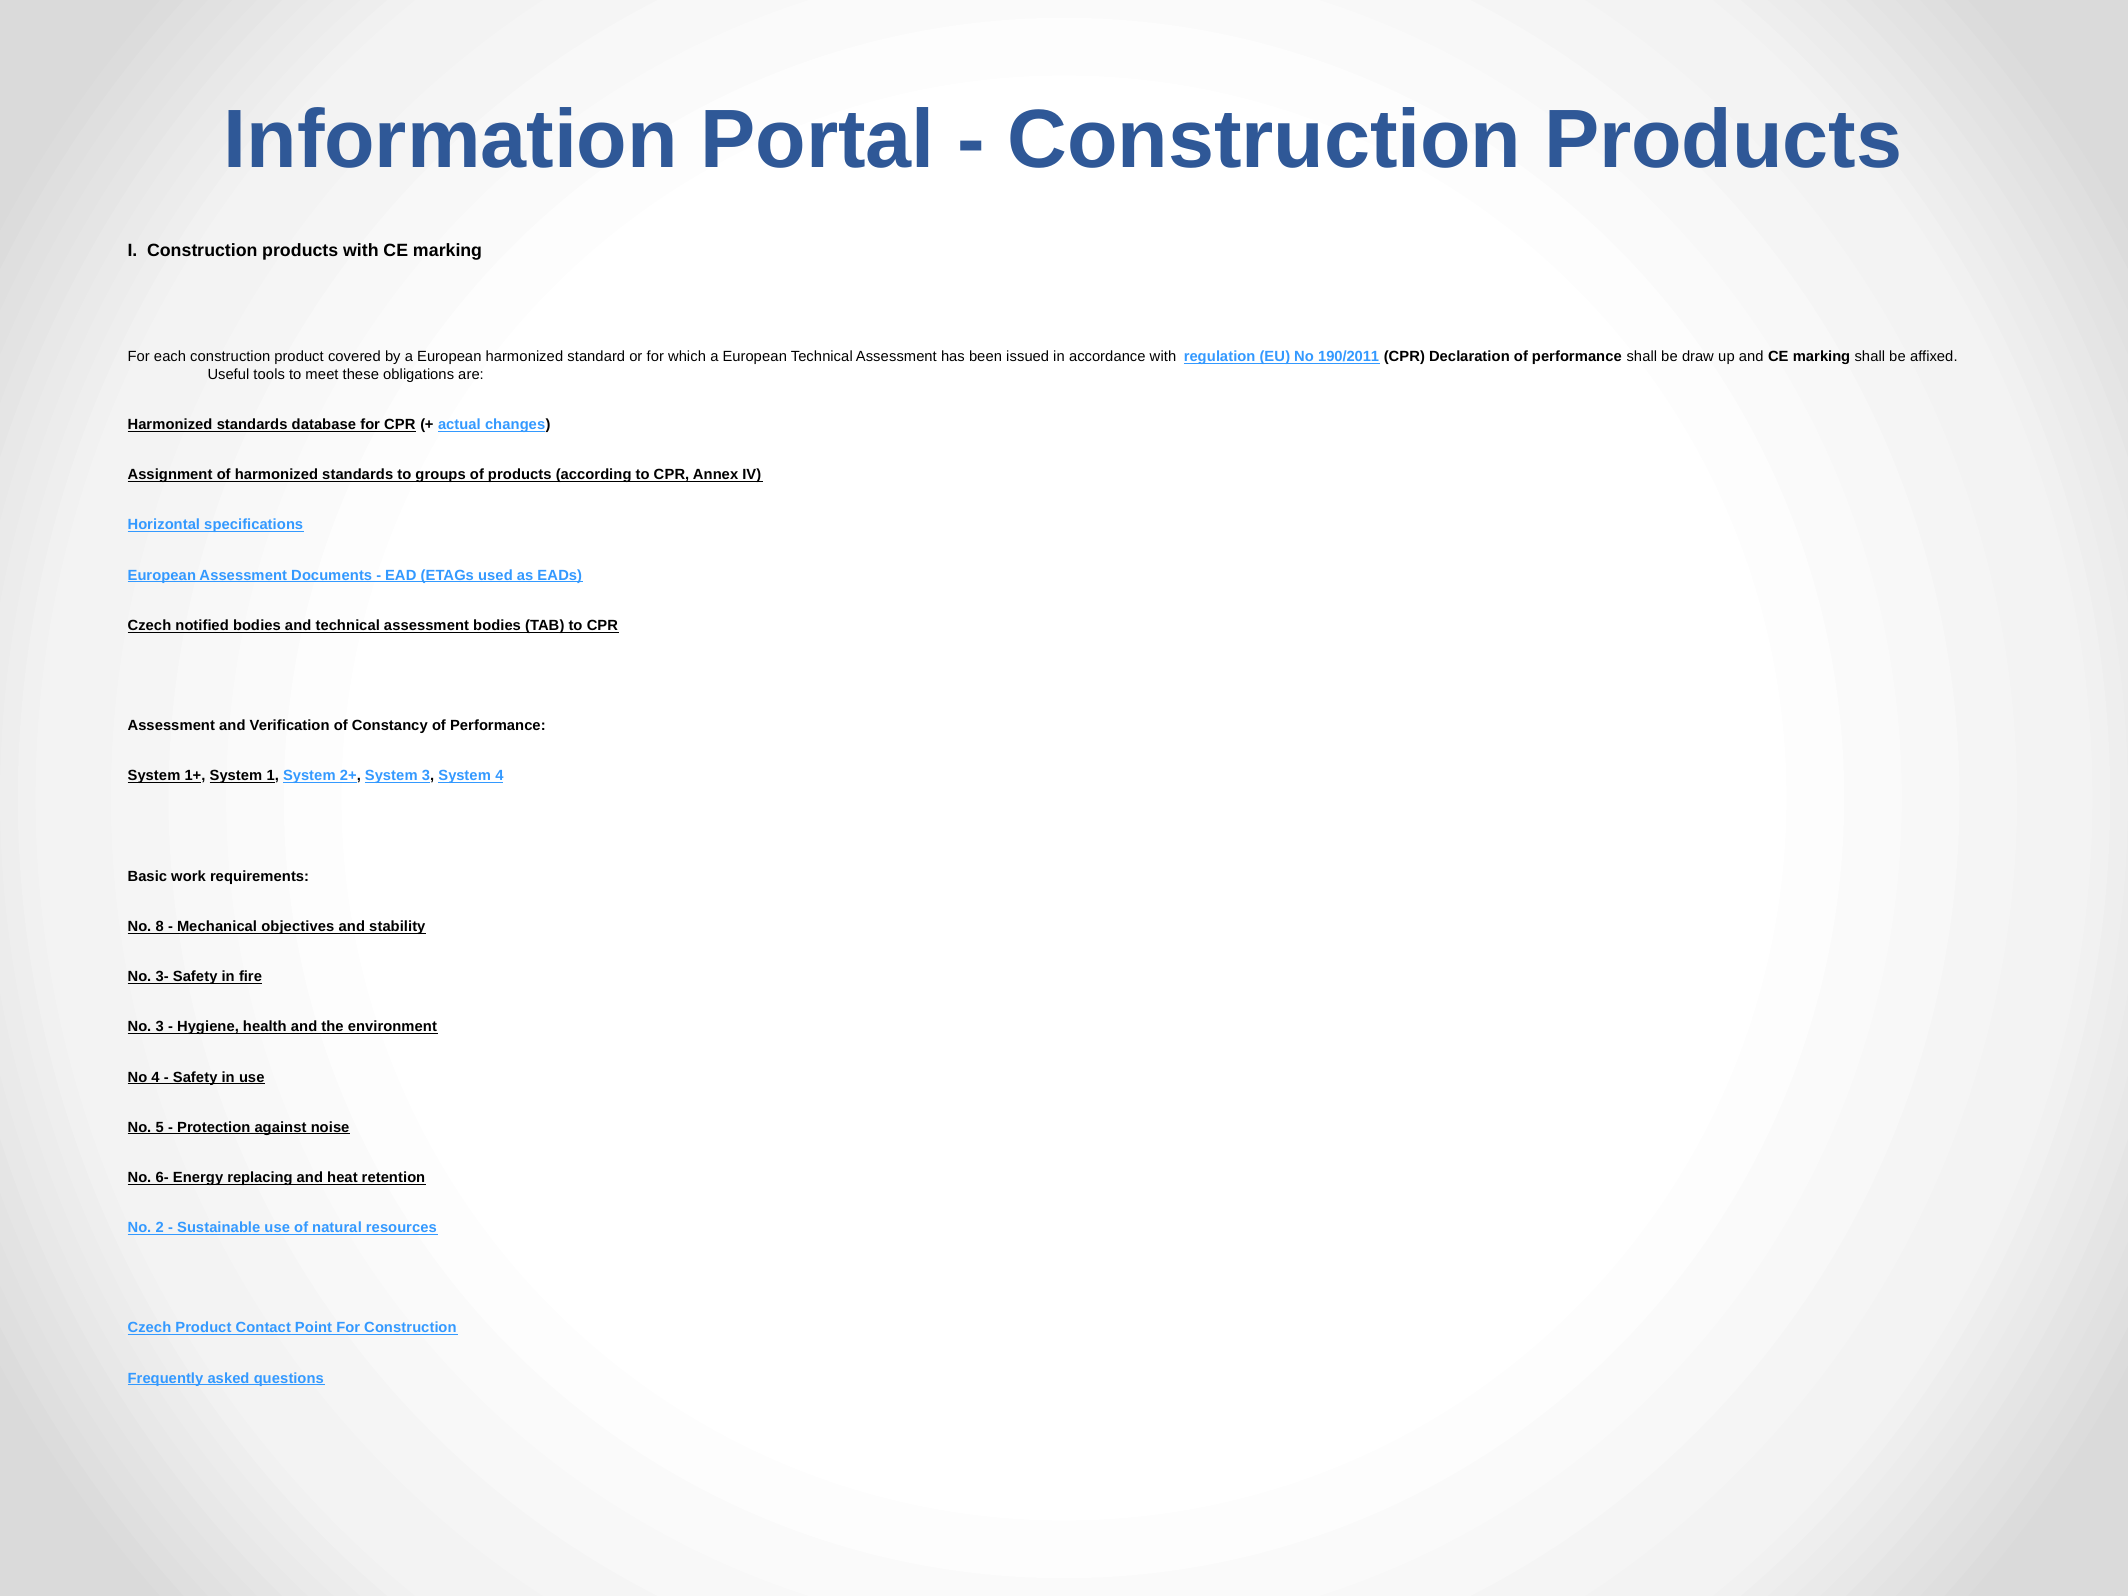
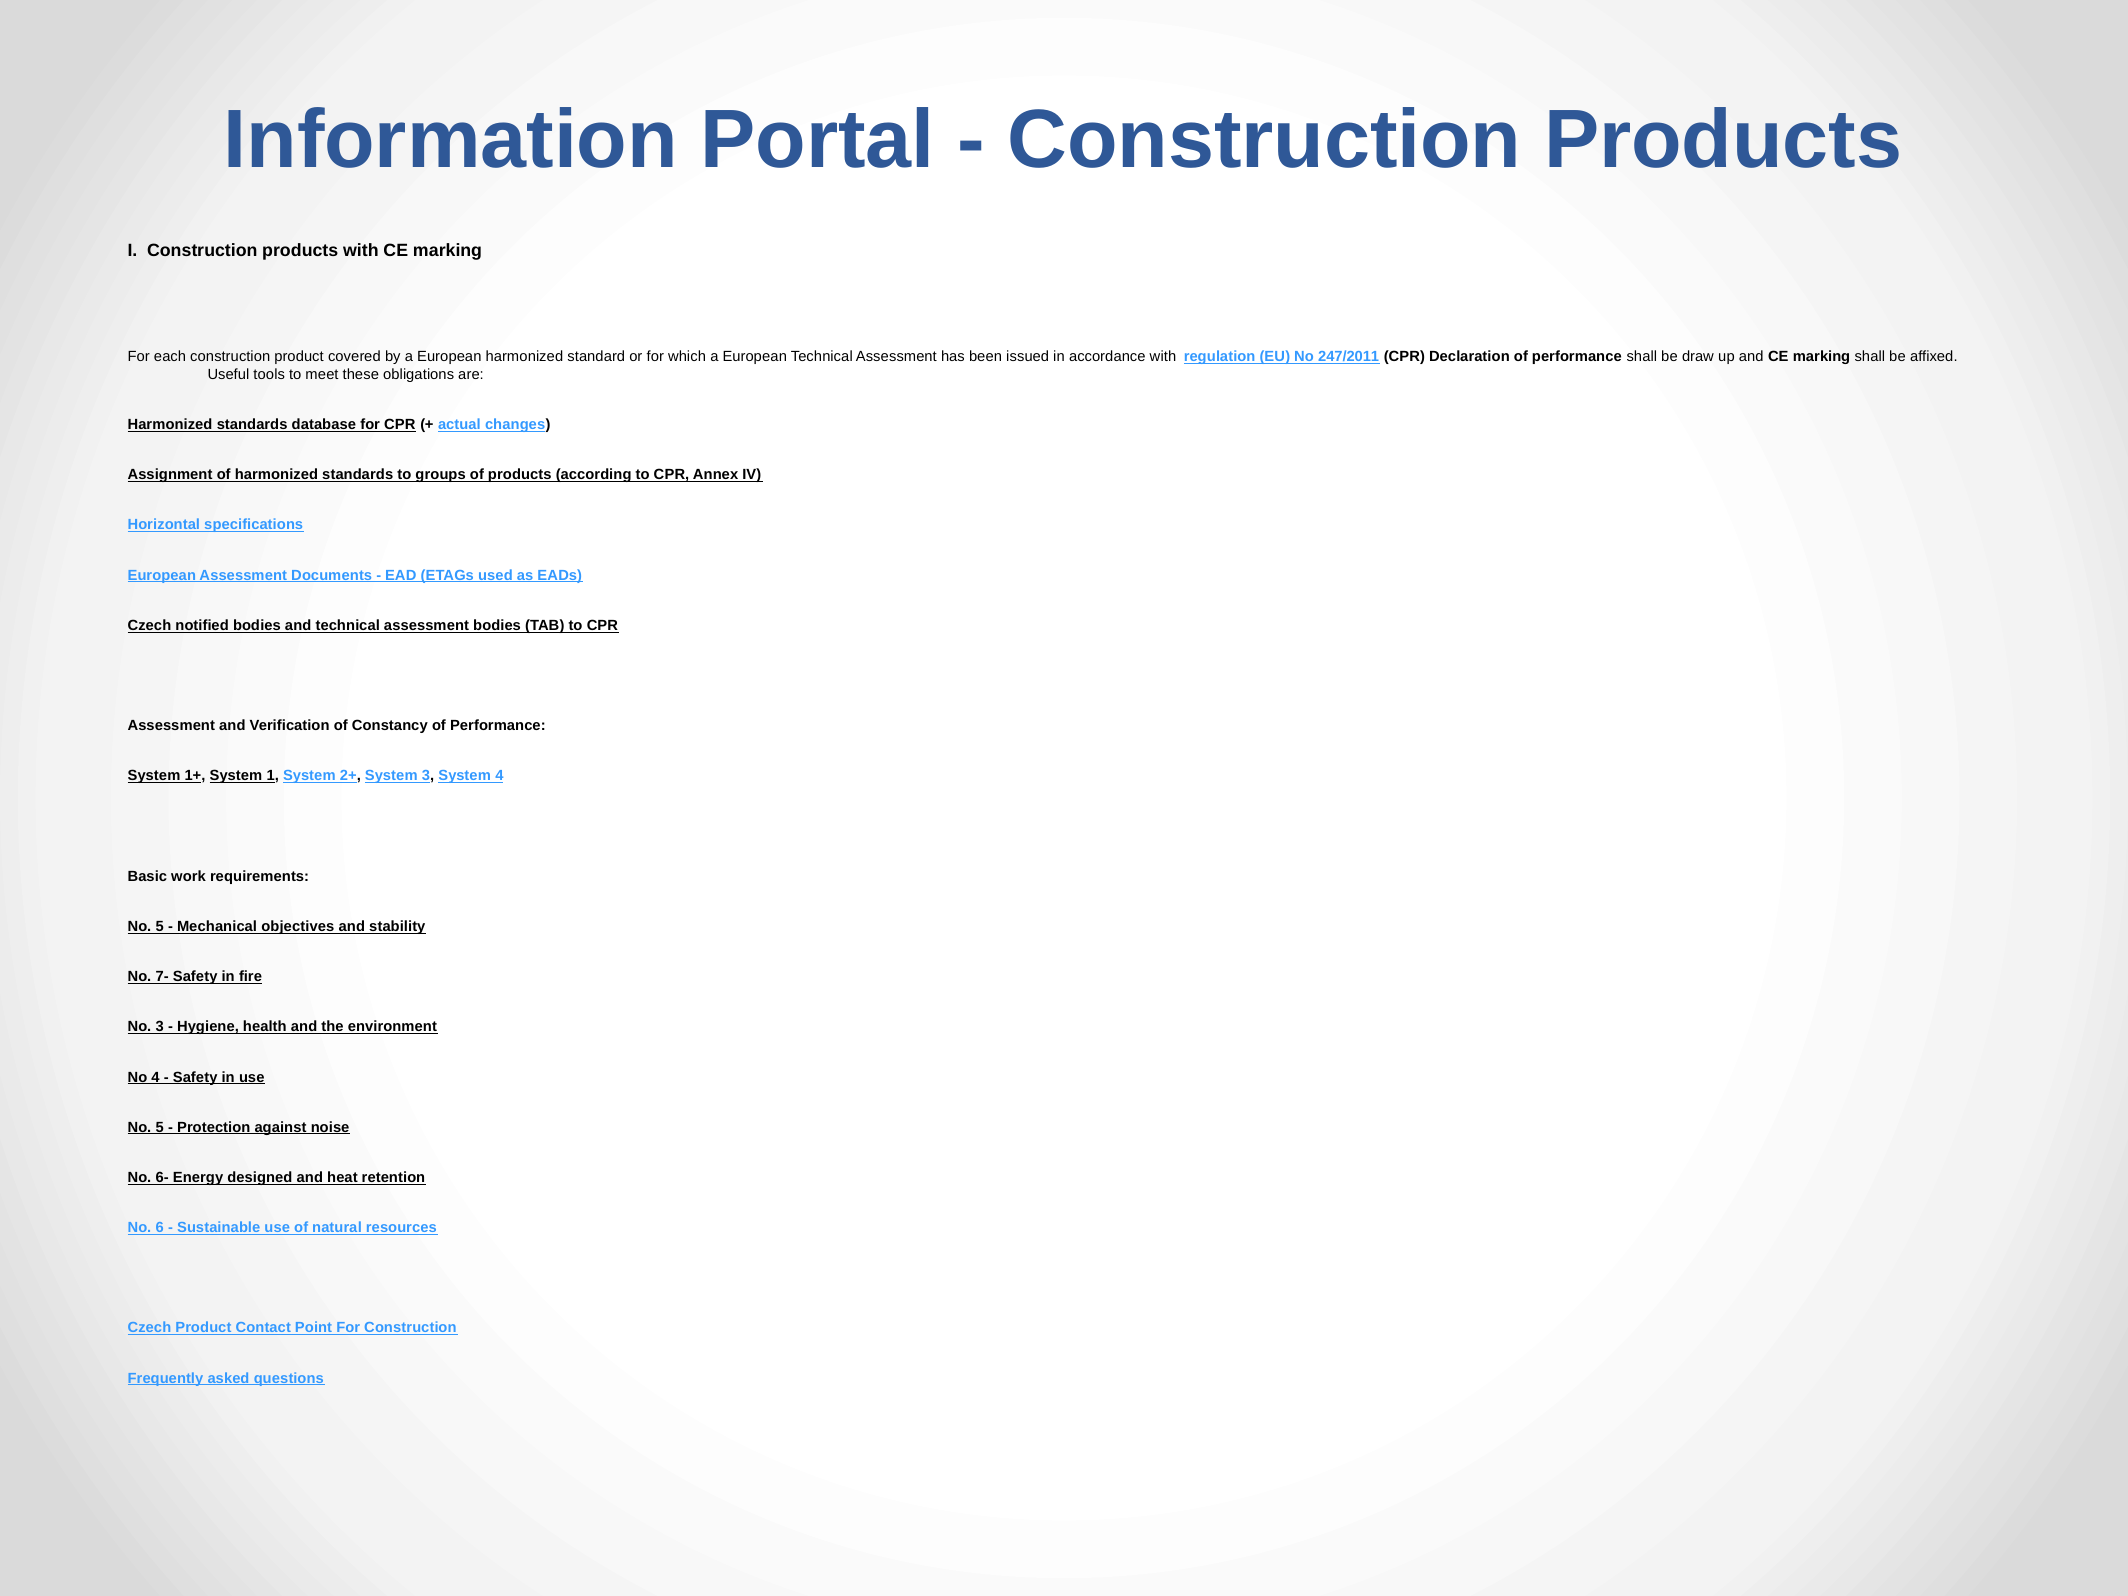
190/2011: 190/2011 -> 247/2011 (1349, 357)
8: 8 -> 5 (160, 927)
3-: 3- -> 7- (162, 977)
replacing: replacing -> designed (260, 1178)
2: 2 -> 6 (160, 1228)
